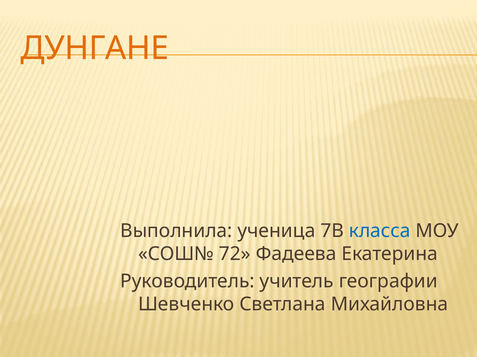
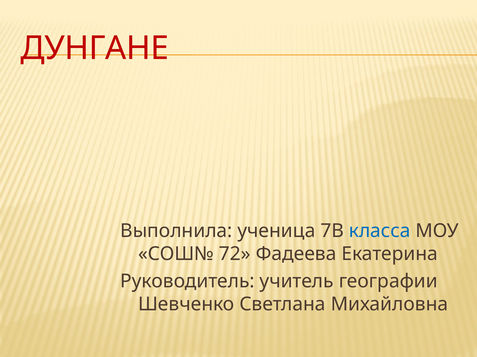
ДУНГАНЕ colour: orange -> red (95, 48)
